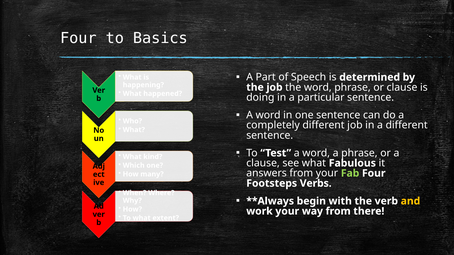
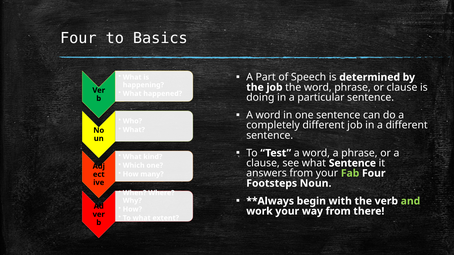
what Fabulous: Fabulous -> Sentence (352, 163)
Verbs: Verbs -> Noun (316, 184)
and colour: yellow -> light green (410, 201)
